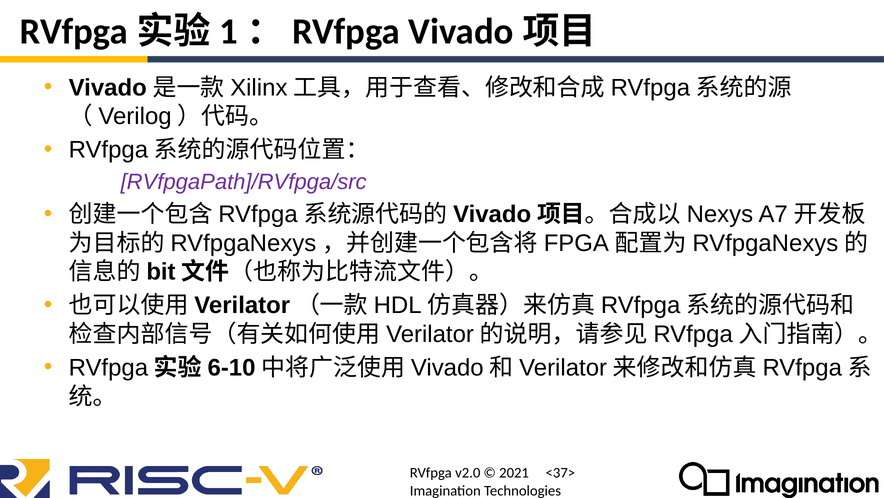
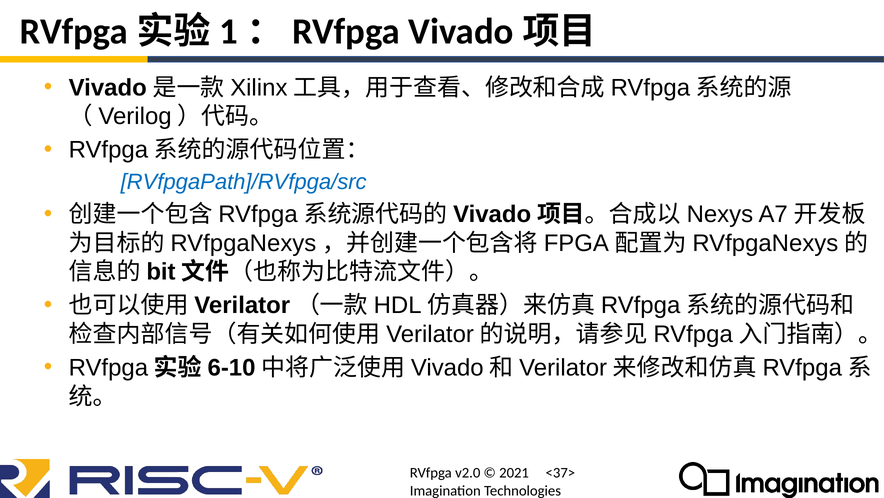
RVfpgaPath]/RVfpga/src colour: purple -> blue (244, 182)
